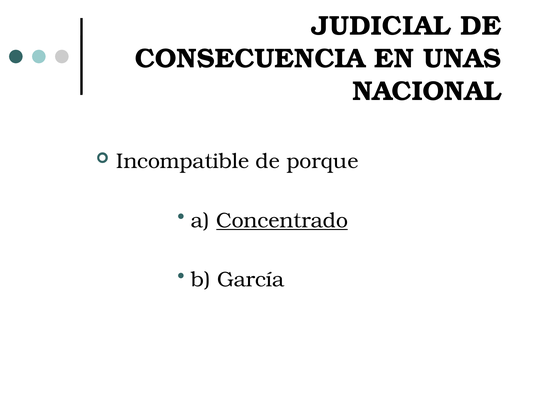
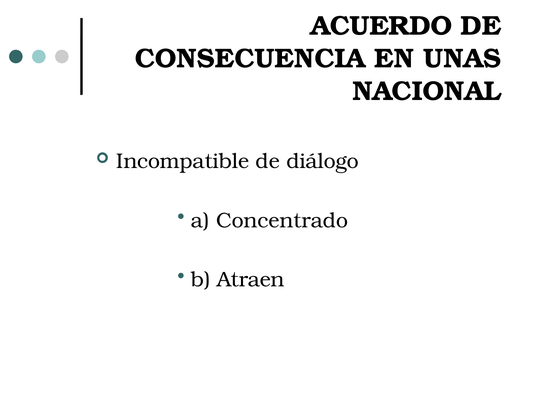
JUDICIAL: JUDICIAL -> ACUERDO (381, 26)
porque: porque -> diálogo (322, 161)
Concentrado underline: present -> none (282, 221)
García: García -> Atraen (251, 280)
